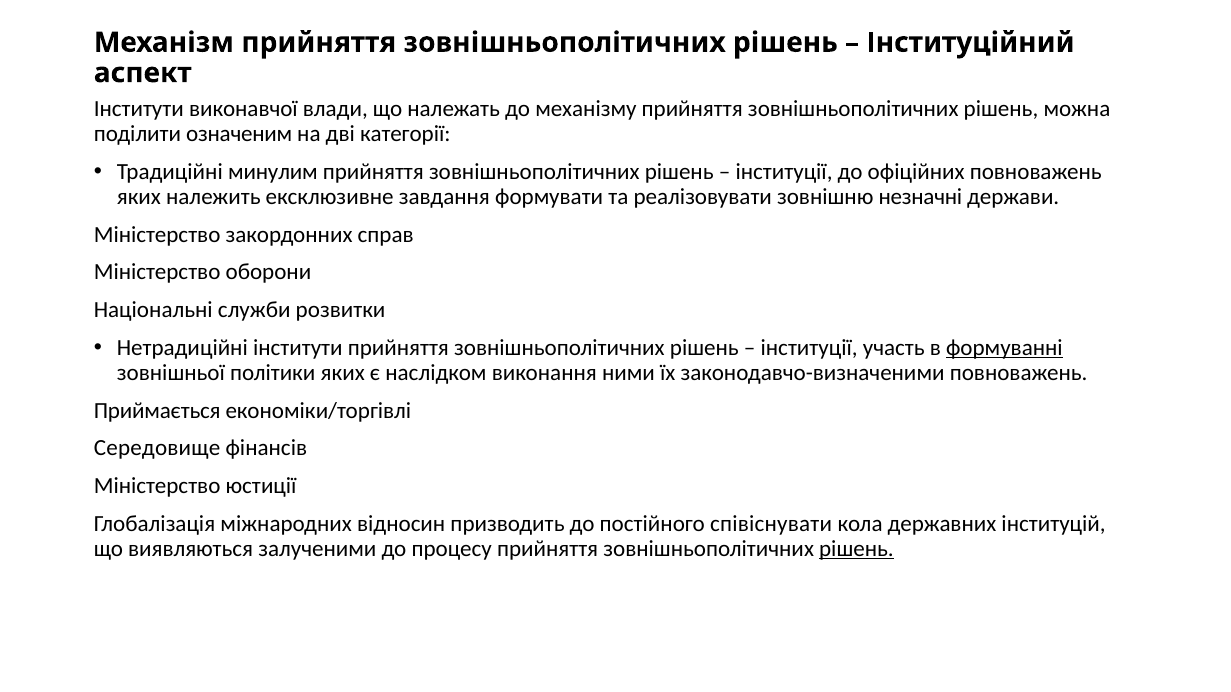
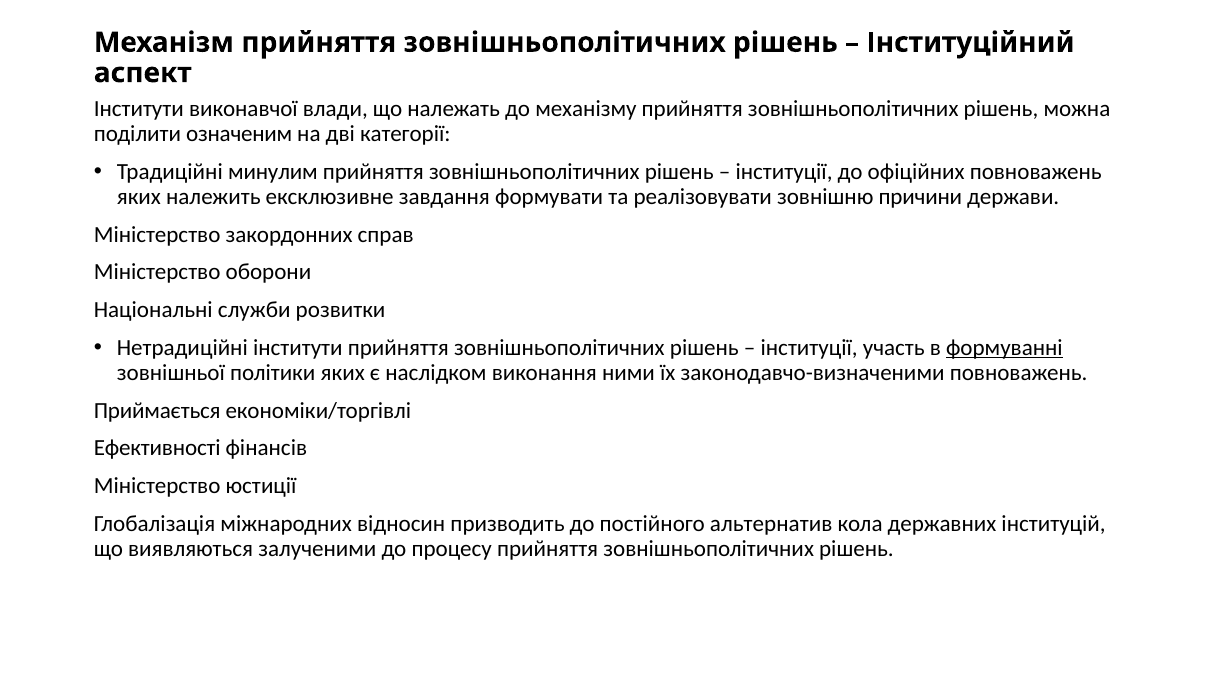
незначні: незначні -> причини (920, 197)
Середовище: Середовище -> Ефективності (157, 448)
співіснувати: співіснувати -> альтернатив (771, 524)
рішень underline: present -> none (856, 549)
